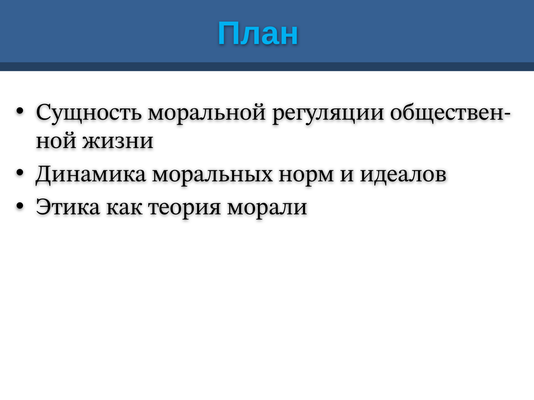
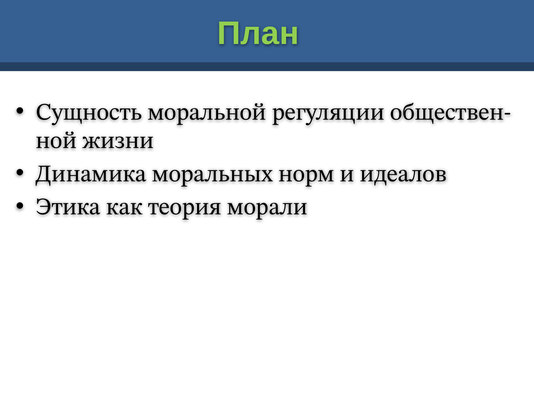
План colour: light blue -> light green (258, 33)
